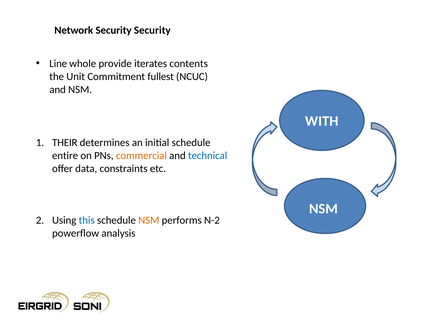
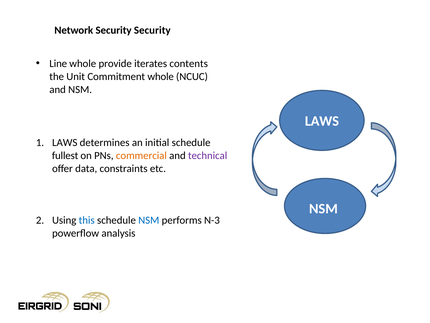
Commitment fullest: fullest -> whole (161, 76)
WITH: WITH -> LAWS (322, 121)
THEIR: THEIR -> LAWS (65, 143)
entire: entire -> fullest (65, 155)
technical colour: blue -> purple (208, 155)
NSM colour: orange -> blue (149, 220)
N-2: N-2 -> N-3 (212, 220)
